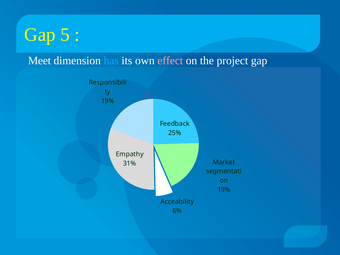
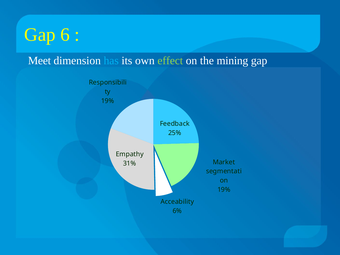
5: 5 -> 6 (65, 35)
effect colour: pink -> light green (170, 61)
project: project -> mining (232, 61)
